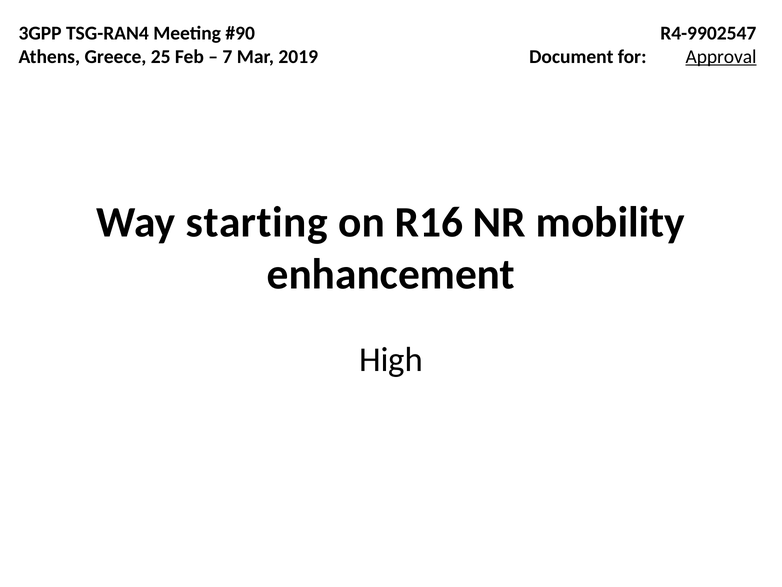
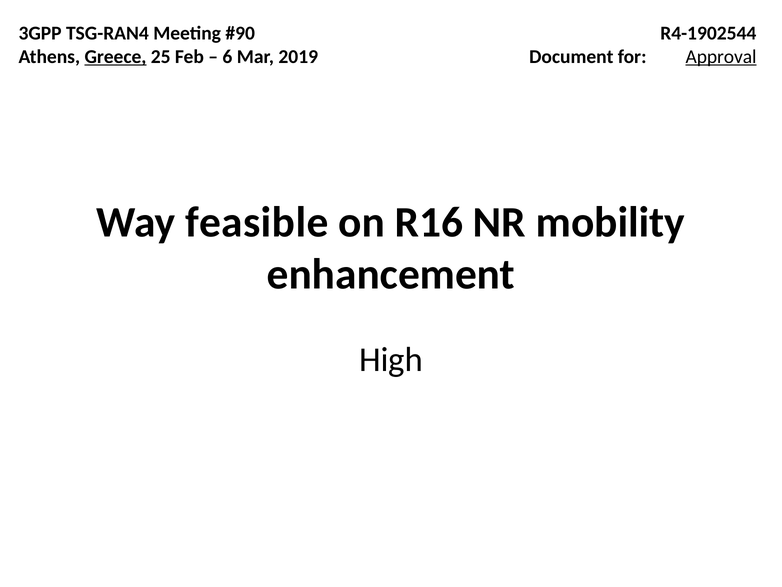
R4-9902547: R4-9902547 -> R4-1902544 (708, 33)
Greece underline: none -> present (115, 57)
7: 7 -> 6 (227, 57)
starting: starting -> feasible (257, 222)
